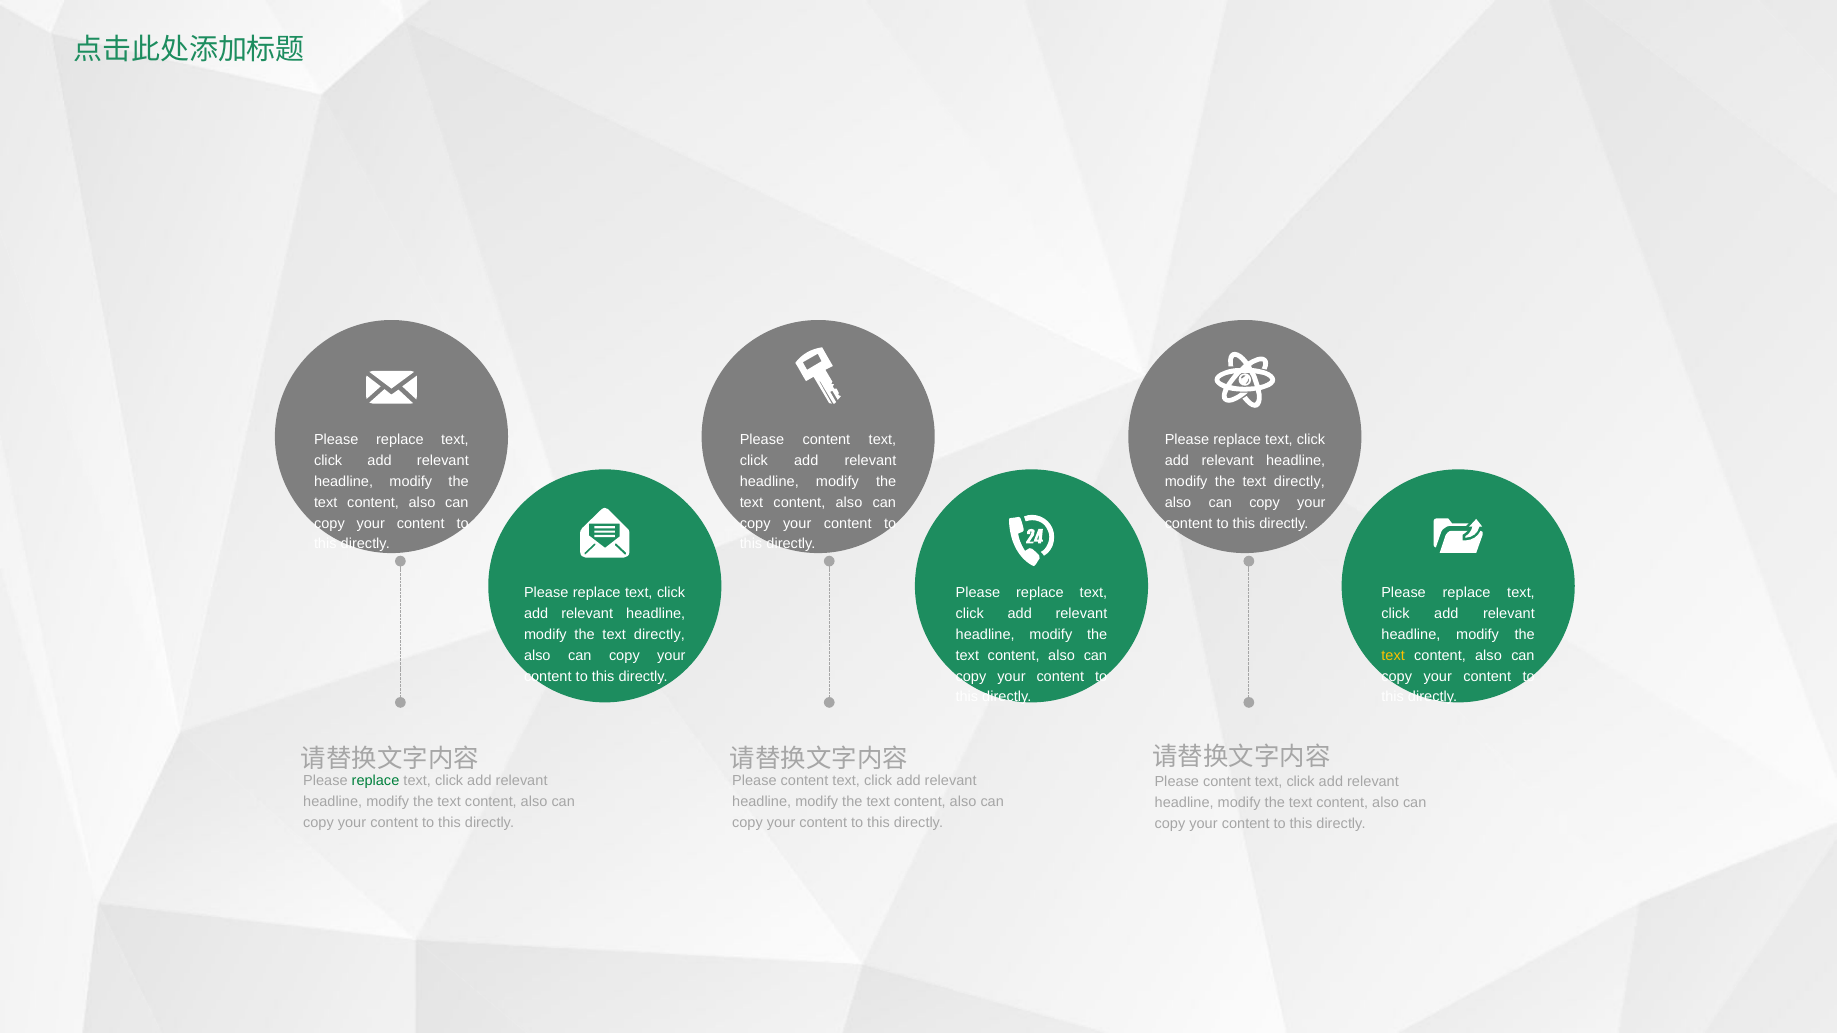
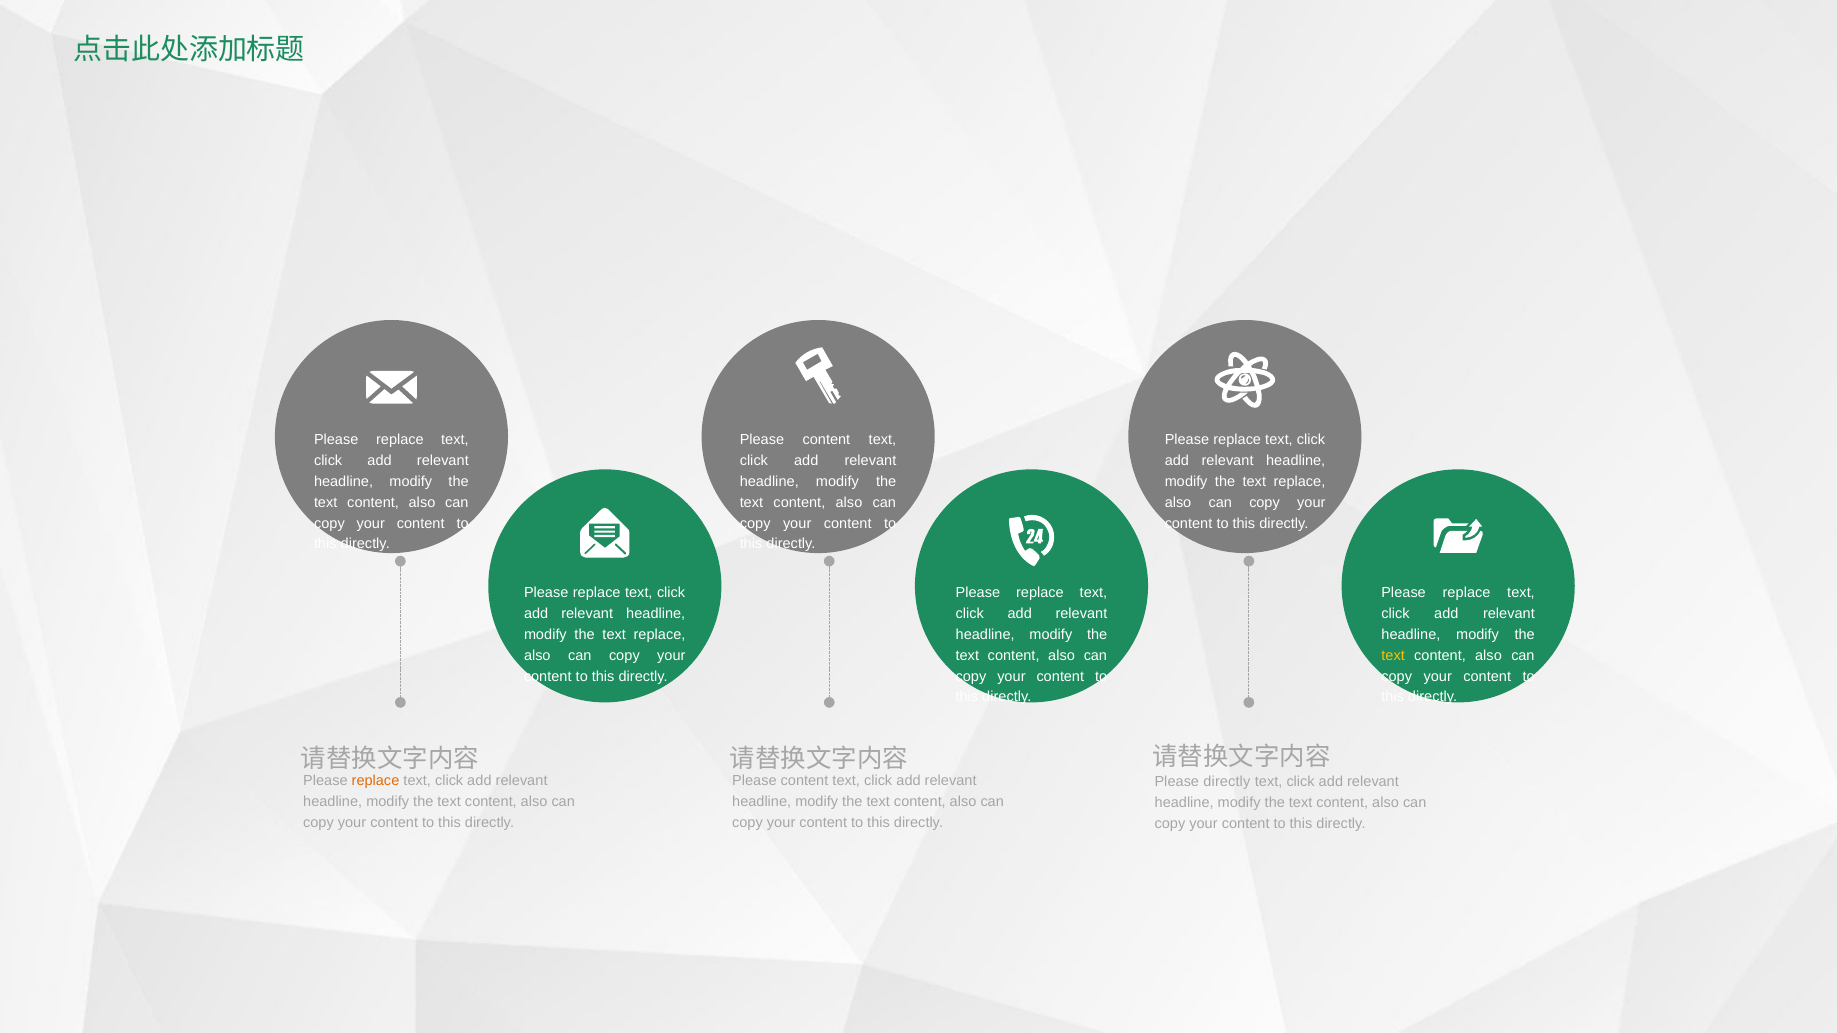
directly: directly -> replace (1299, 482)
directly: directly -> replace (660, 635)
replace colour: green -> orange (375, 781)
content: content -> directly (1227, 782)
